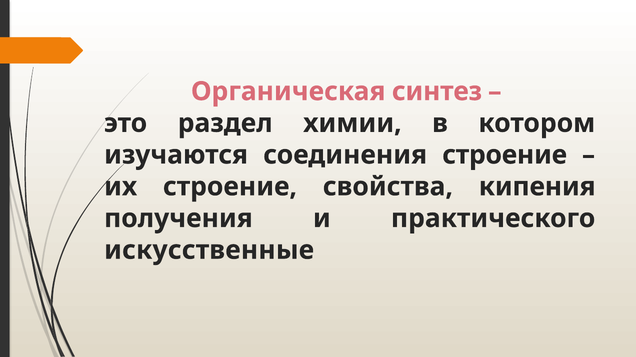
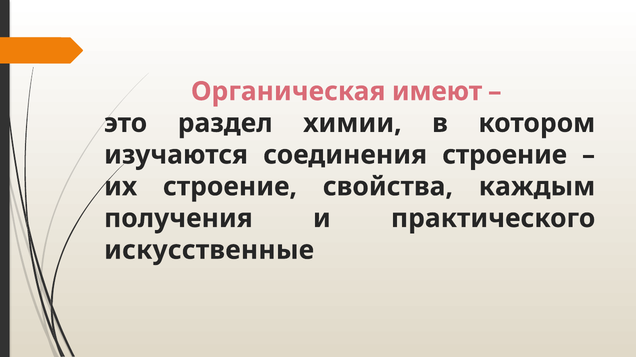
синтез: синтез -> имеют (437, 92)
кипения: кипения -> каждым (537, 187)
